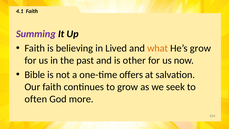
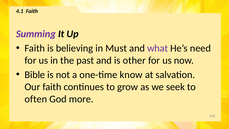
Lived: Lived -> Must (116, 48)
what colour: orange -> purple (158, 48)
He’s grow: grow -> need (200, 48)
offers: offers -> know (131, 75)
